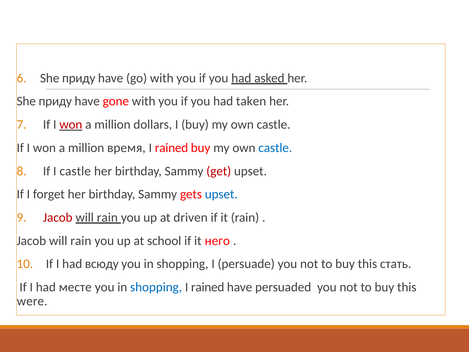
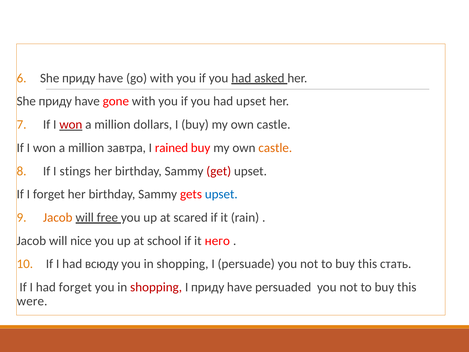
had taken: taken -> upset (251, 101)
время: время -> завтра (127, 148)
castle colour: blue -> orange (275, 148)
I castle: castle -> stings (75, 171)
Jacob colour: red -> orange (58, 217)
rain: rain -> free (107, 217)
driven: driven -> scared (191, 217)
rain: rain -> nice (81, 241)
had месте: месте -> forget (75, 287)
shopping colour: blue -> red (156, 287)
rained: rained -> приду (208, 287)
